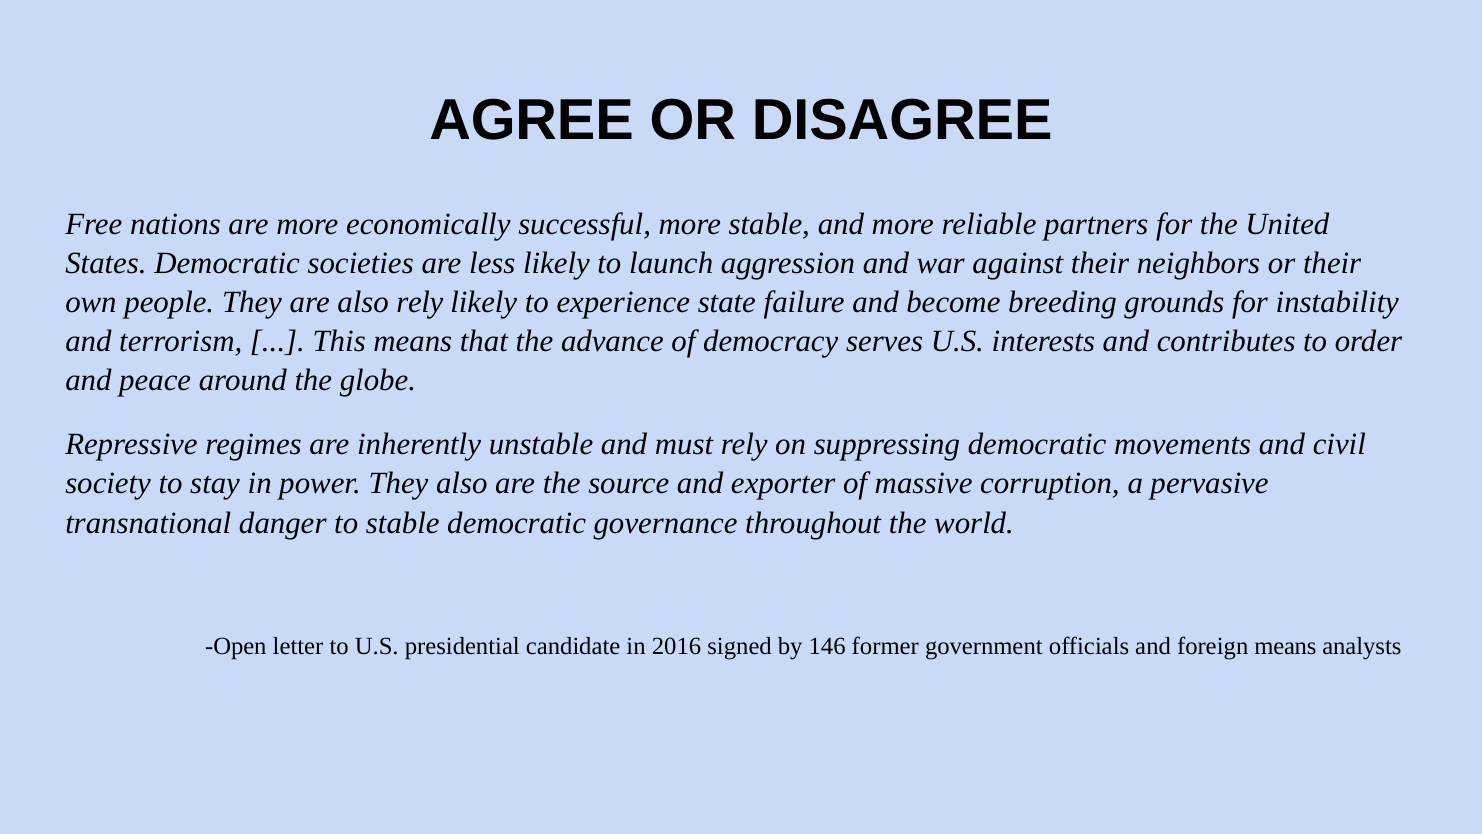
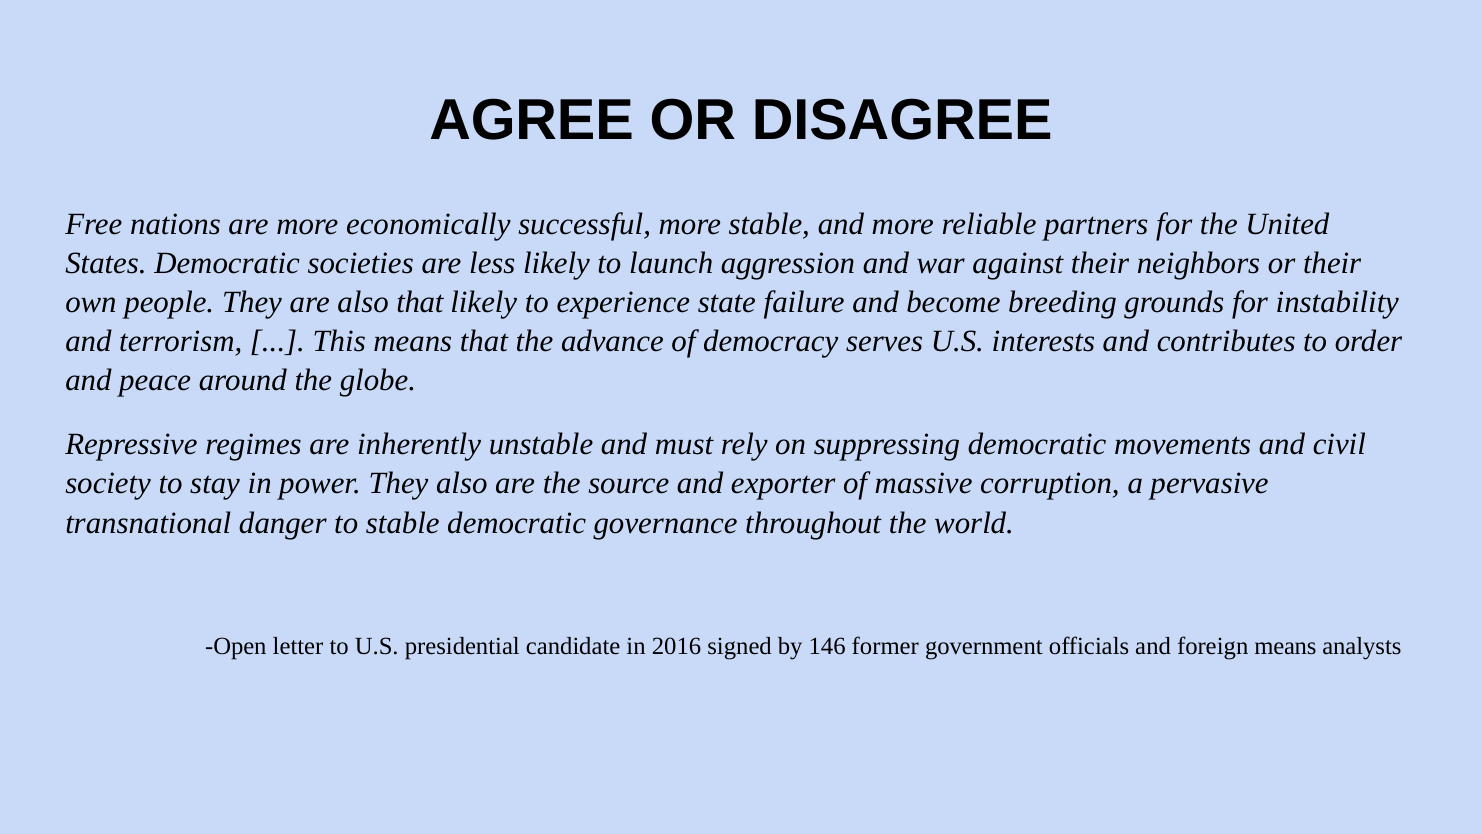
also rely: rely -> that (420, 302)
